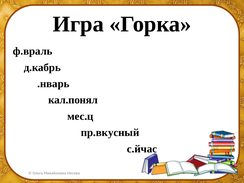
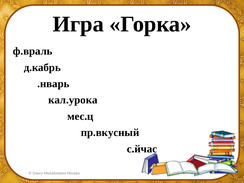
кал.понял: кал.понял -> кал.урока (73, 100)
